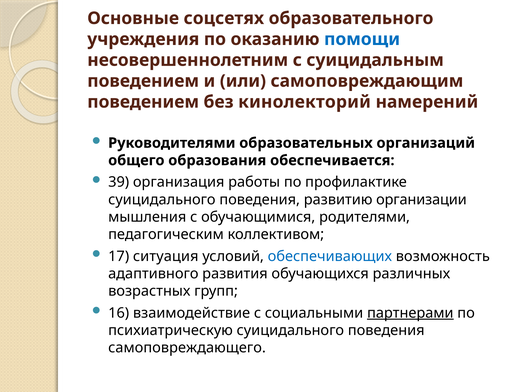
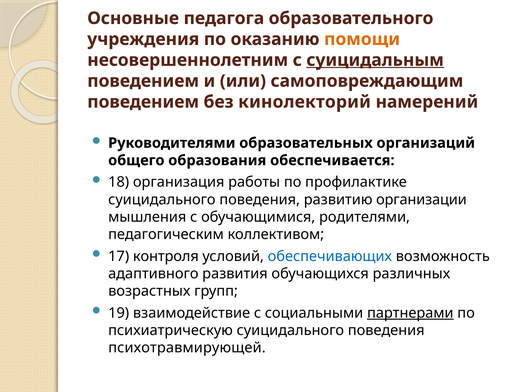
соцсетях: соцсетях -> педагога (224, 18)
помощи colour: blue -> orange (362, 39)
суицидальным underline: none -> present (375, 60)
39: 39 -> 18 (119, 182)
ситуация: ситуация -> контроля (166, 256)
16: 16 -> 19 (119, 313)
самоповреждающего: самоповреждающего -> психотравмирующей (187, 348)
